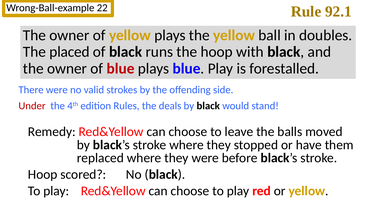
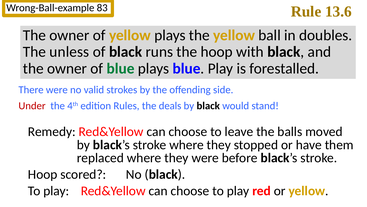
22: 22 -> 83 (102, 8)
92.1: 92.1 -> 13.6 (338, 12)
placed: placed -> unless (69, 52)
blue colour: red -> green (121, 68)
